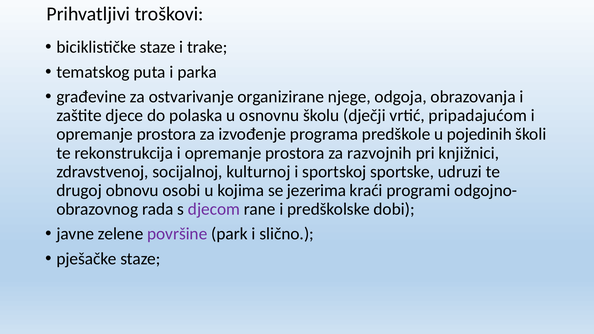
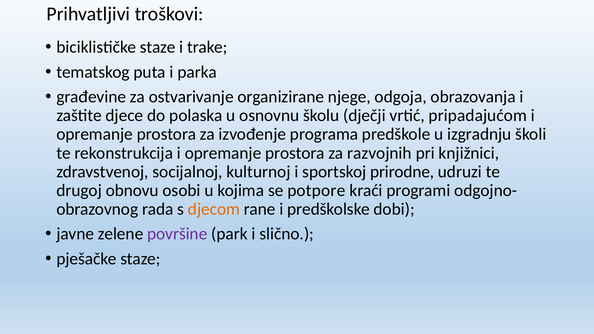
pojedinih: pojedinih -> izgradnju (479, 134)
sportske: sportske -> prirodne (402, 172)
jezerima: jezerima -> potpore (316, 190)
djecom colour: purple -> orange (214, 209)
